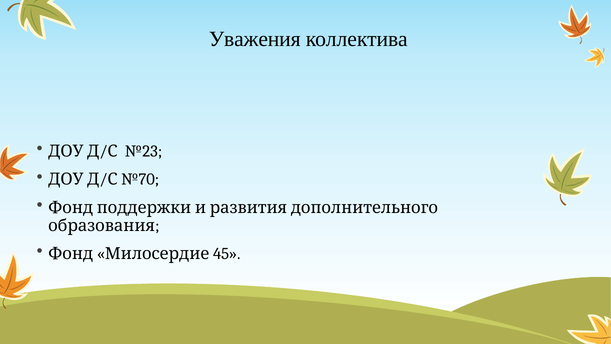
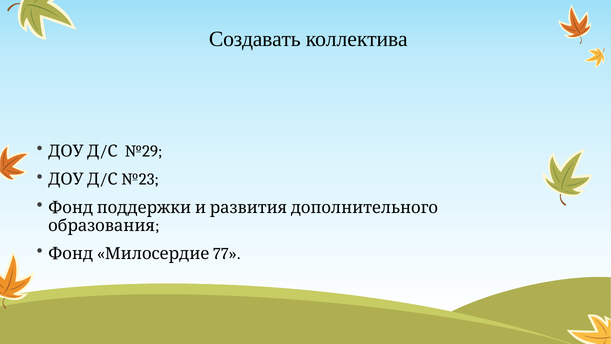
Уважения: Уважения -> Создавать (255, 39)
№23: №23 -> №29 (144, 151)
№70: №70 -> №23 (140, 179)
45: 45 -> 77 (227, 254)
